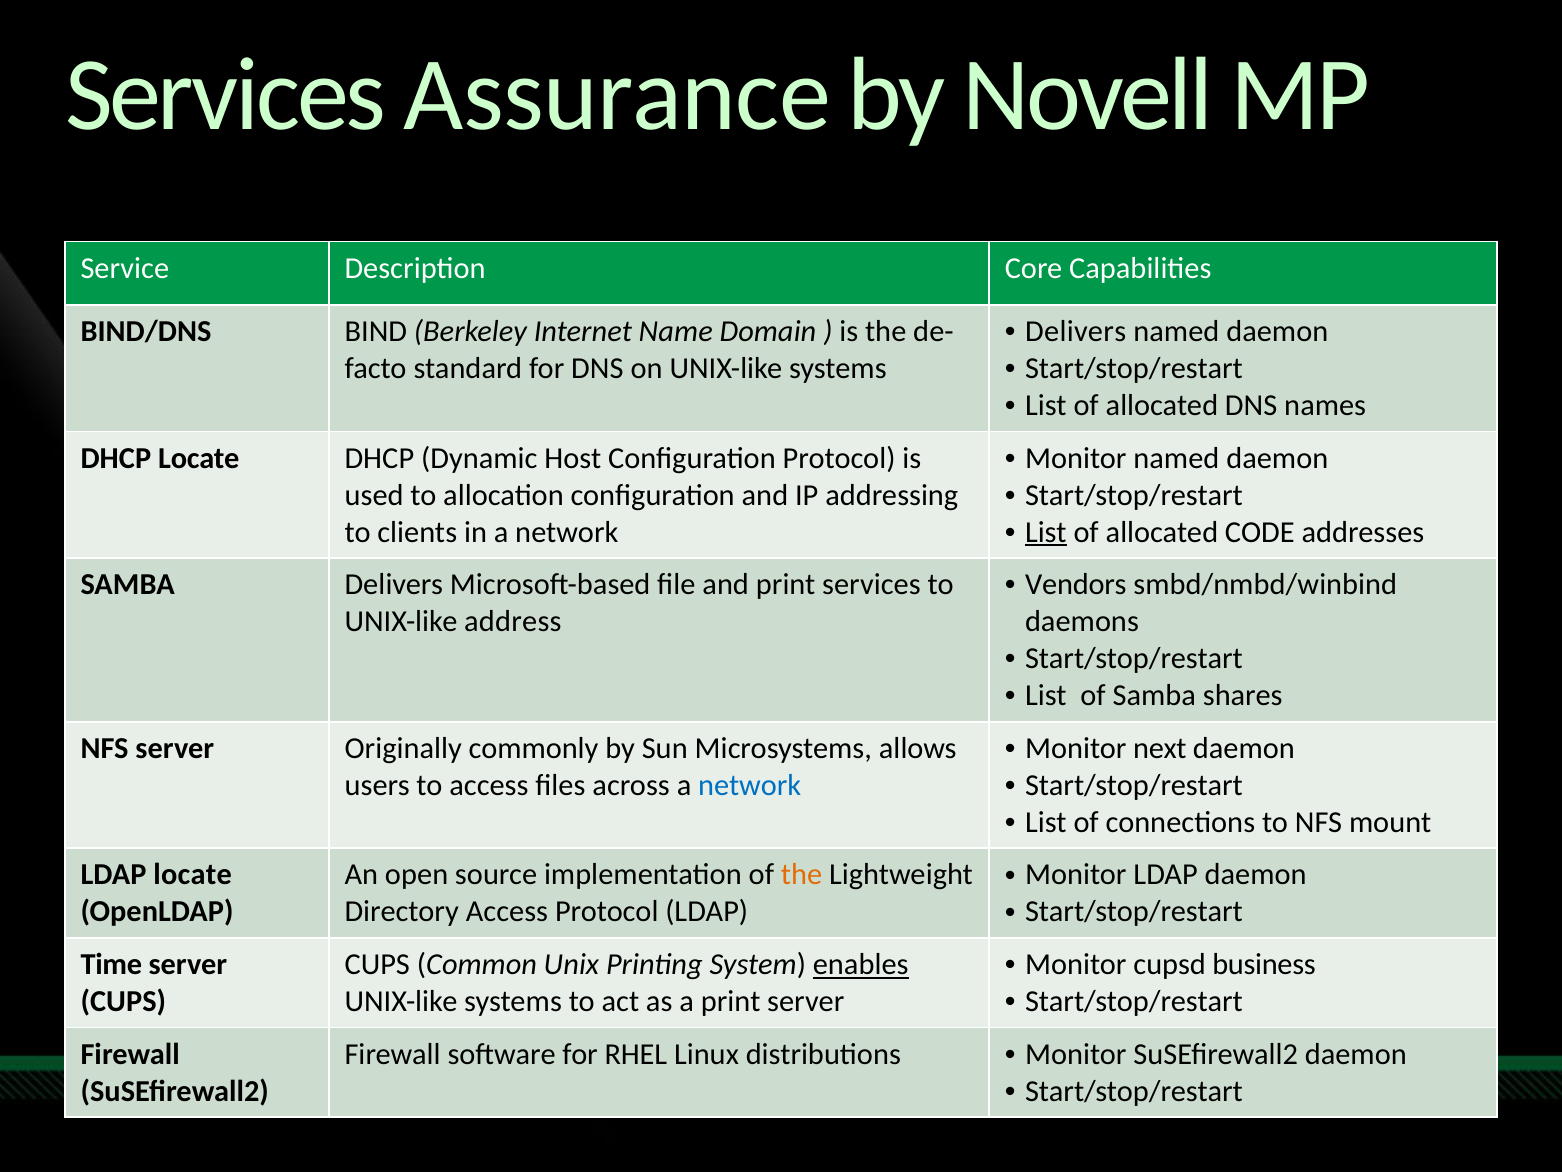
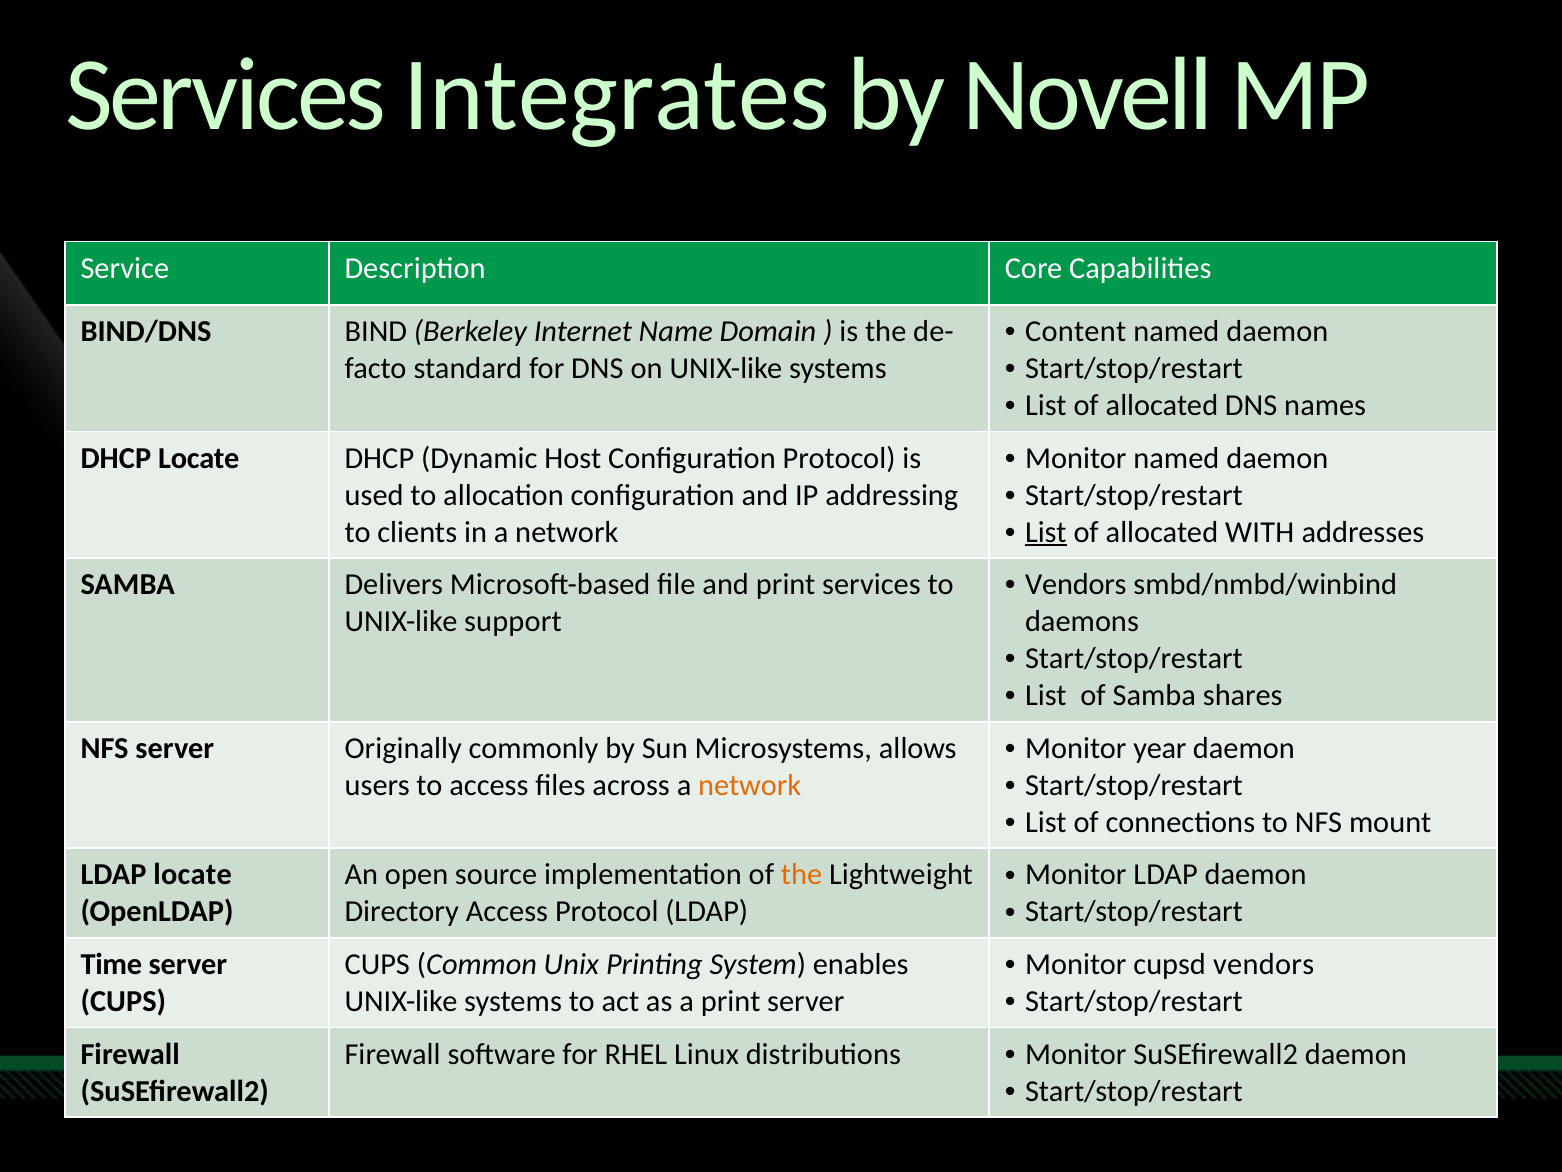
Assurance: Assurance -> Integrates (617, 95)
Delivers: Delivers -> Content (1076, 331)
CODE: CODE -> WITH (1260, 532)
address: address -> support (513, 621)
next: next -> year (1160, 748)
network colour: blue -> orange (750, 785)
cupsd business: business -> vendors (1264, 964)
enables underline: present -> none (861, 964)
